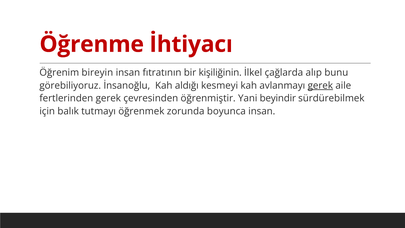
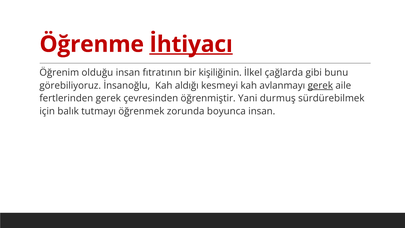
İhtiyacı underline: none -> present (191, 44)
bireyin: bireyin -> olduğu (97, 73)
alıp: alıp -> gibi (314, 73)
beyindir: beyindir -> durmuş (278, 98)
